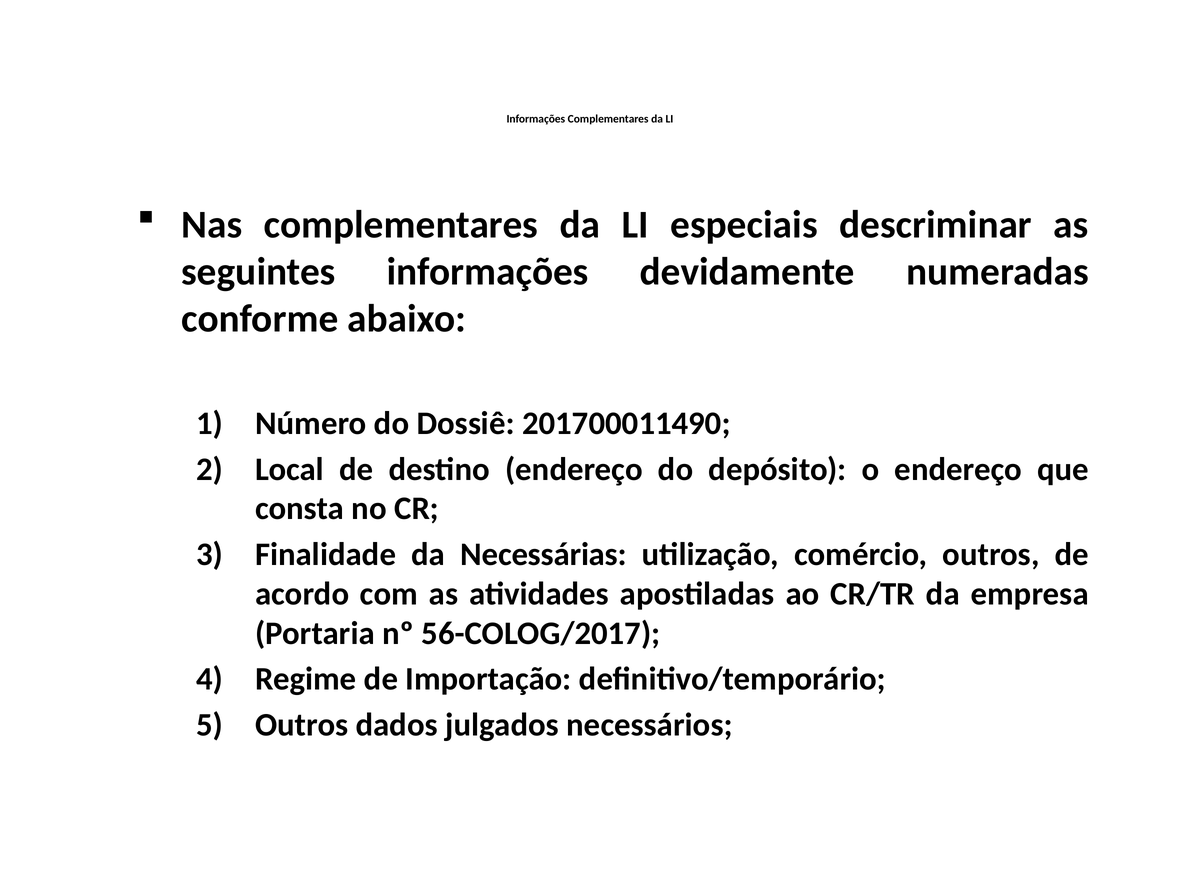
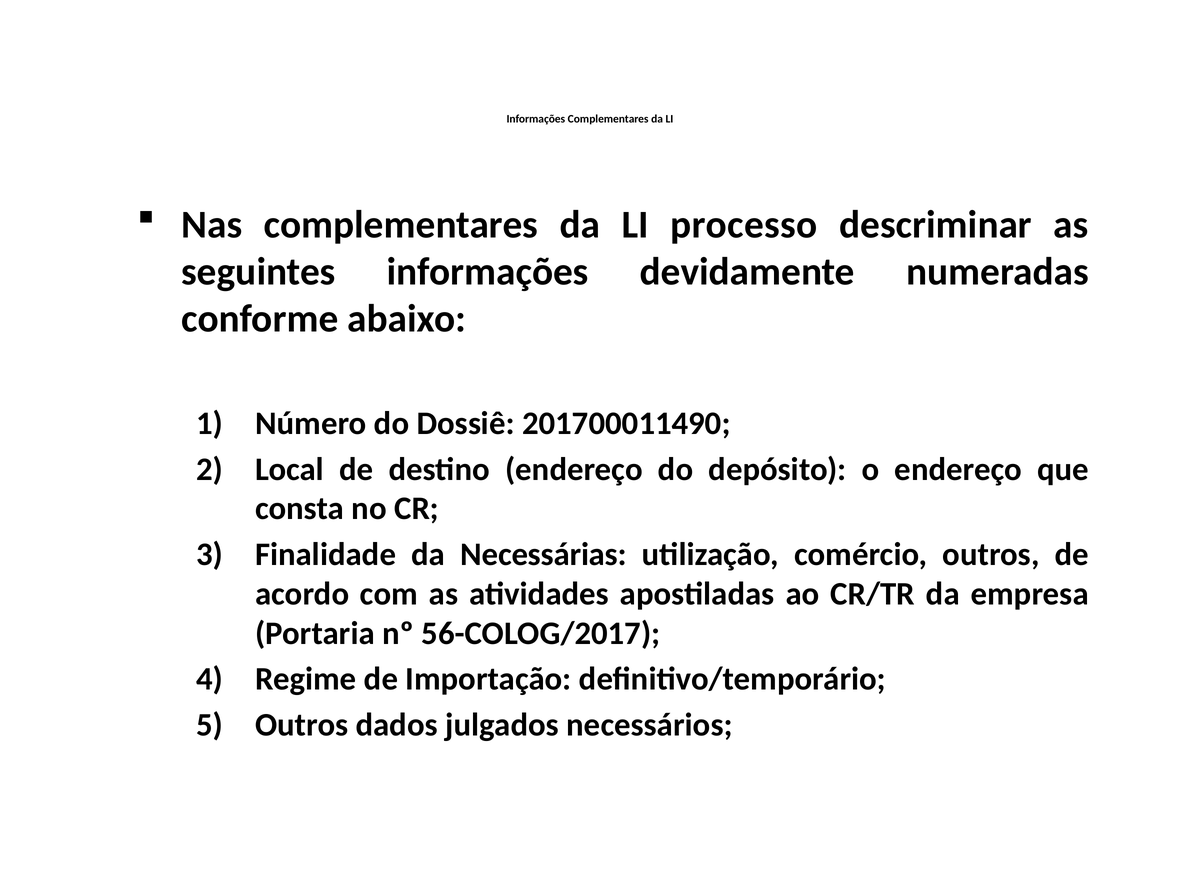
especiais: especiais -> processo (744, 225)
